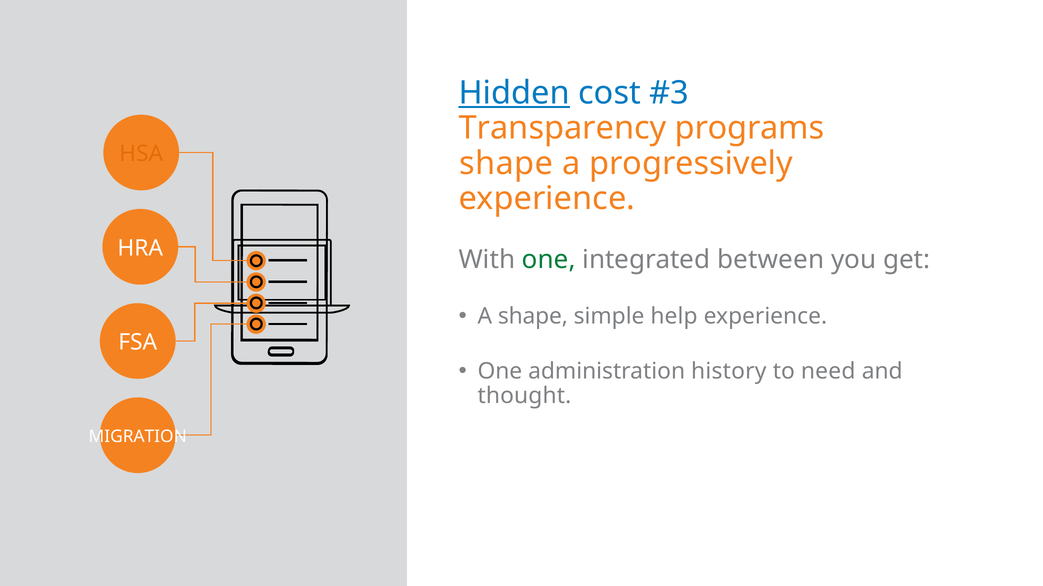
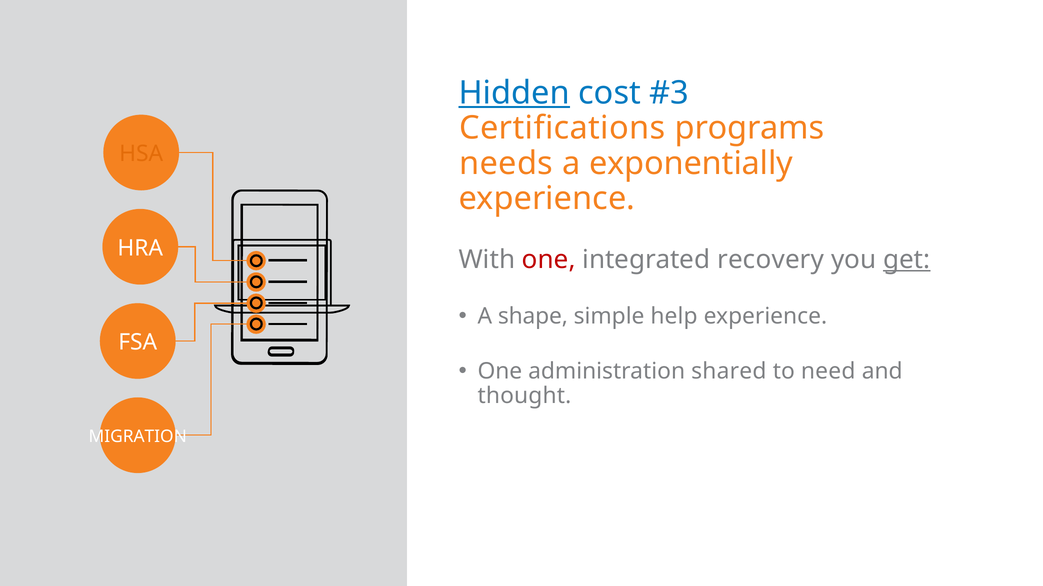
Transparency: Transparency -> Certifications (562, 128)
shape: shape -> needs (506, 164)
progressively: progressively -> exponentially (691, 164)
one colour: green -> red (549, 260)
between: between -> recovery (771, 260)
get underline: none -> present (907, 260)
history: history -> shared (729, 372)
